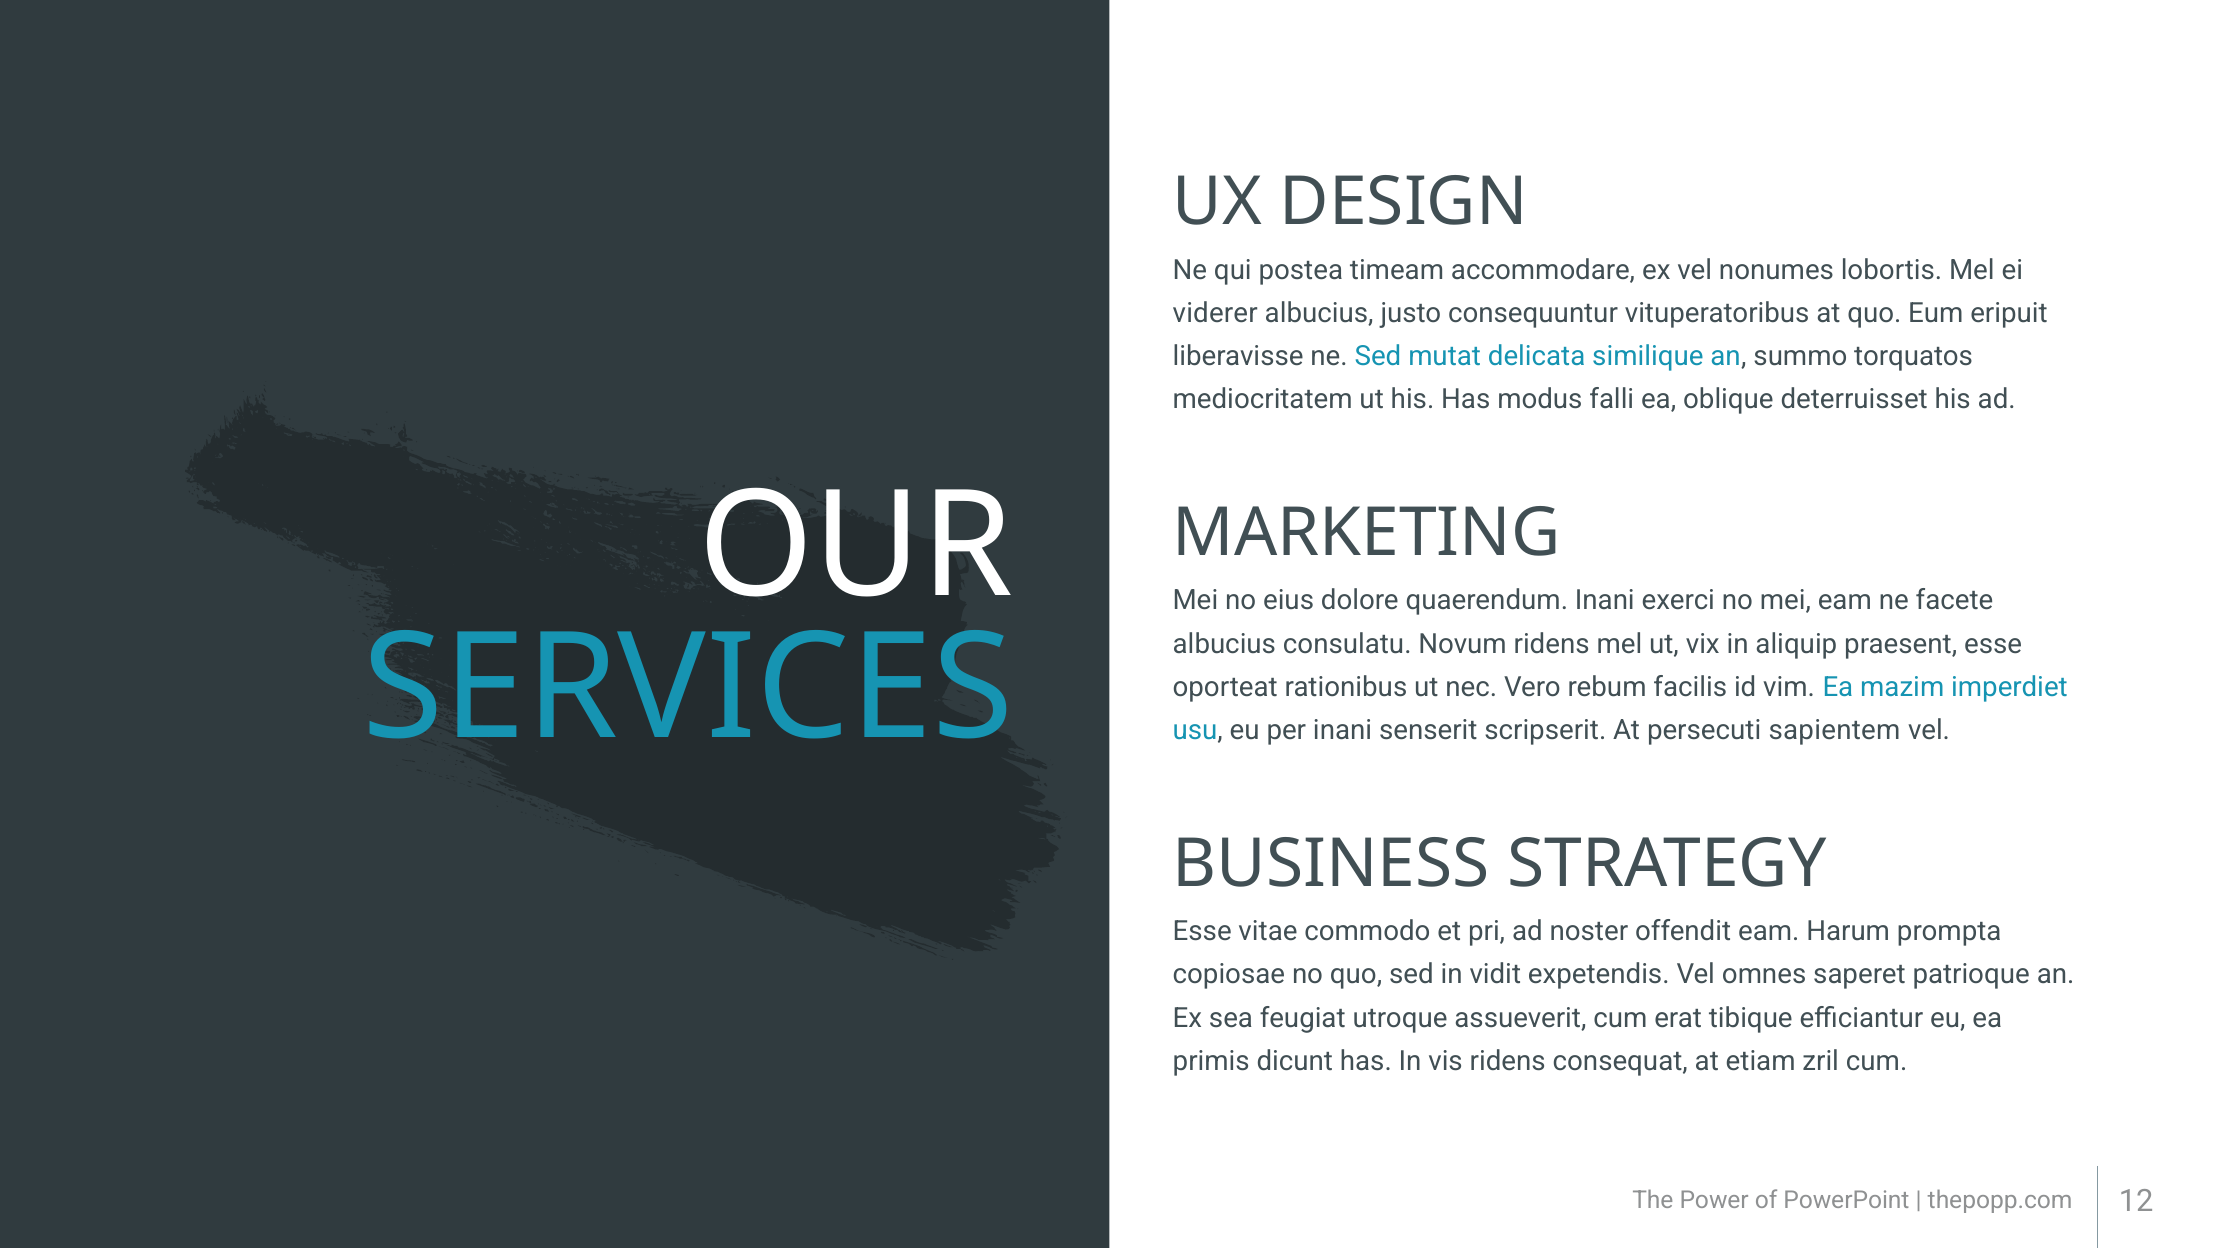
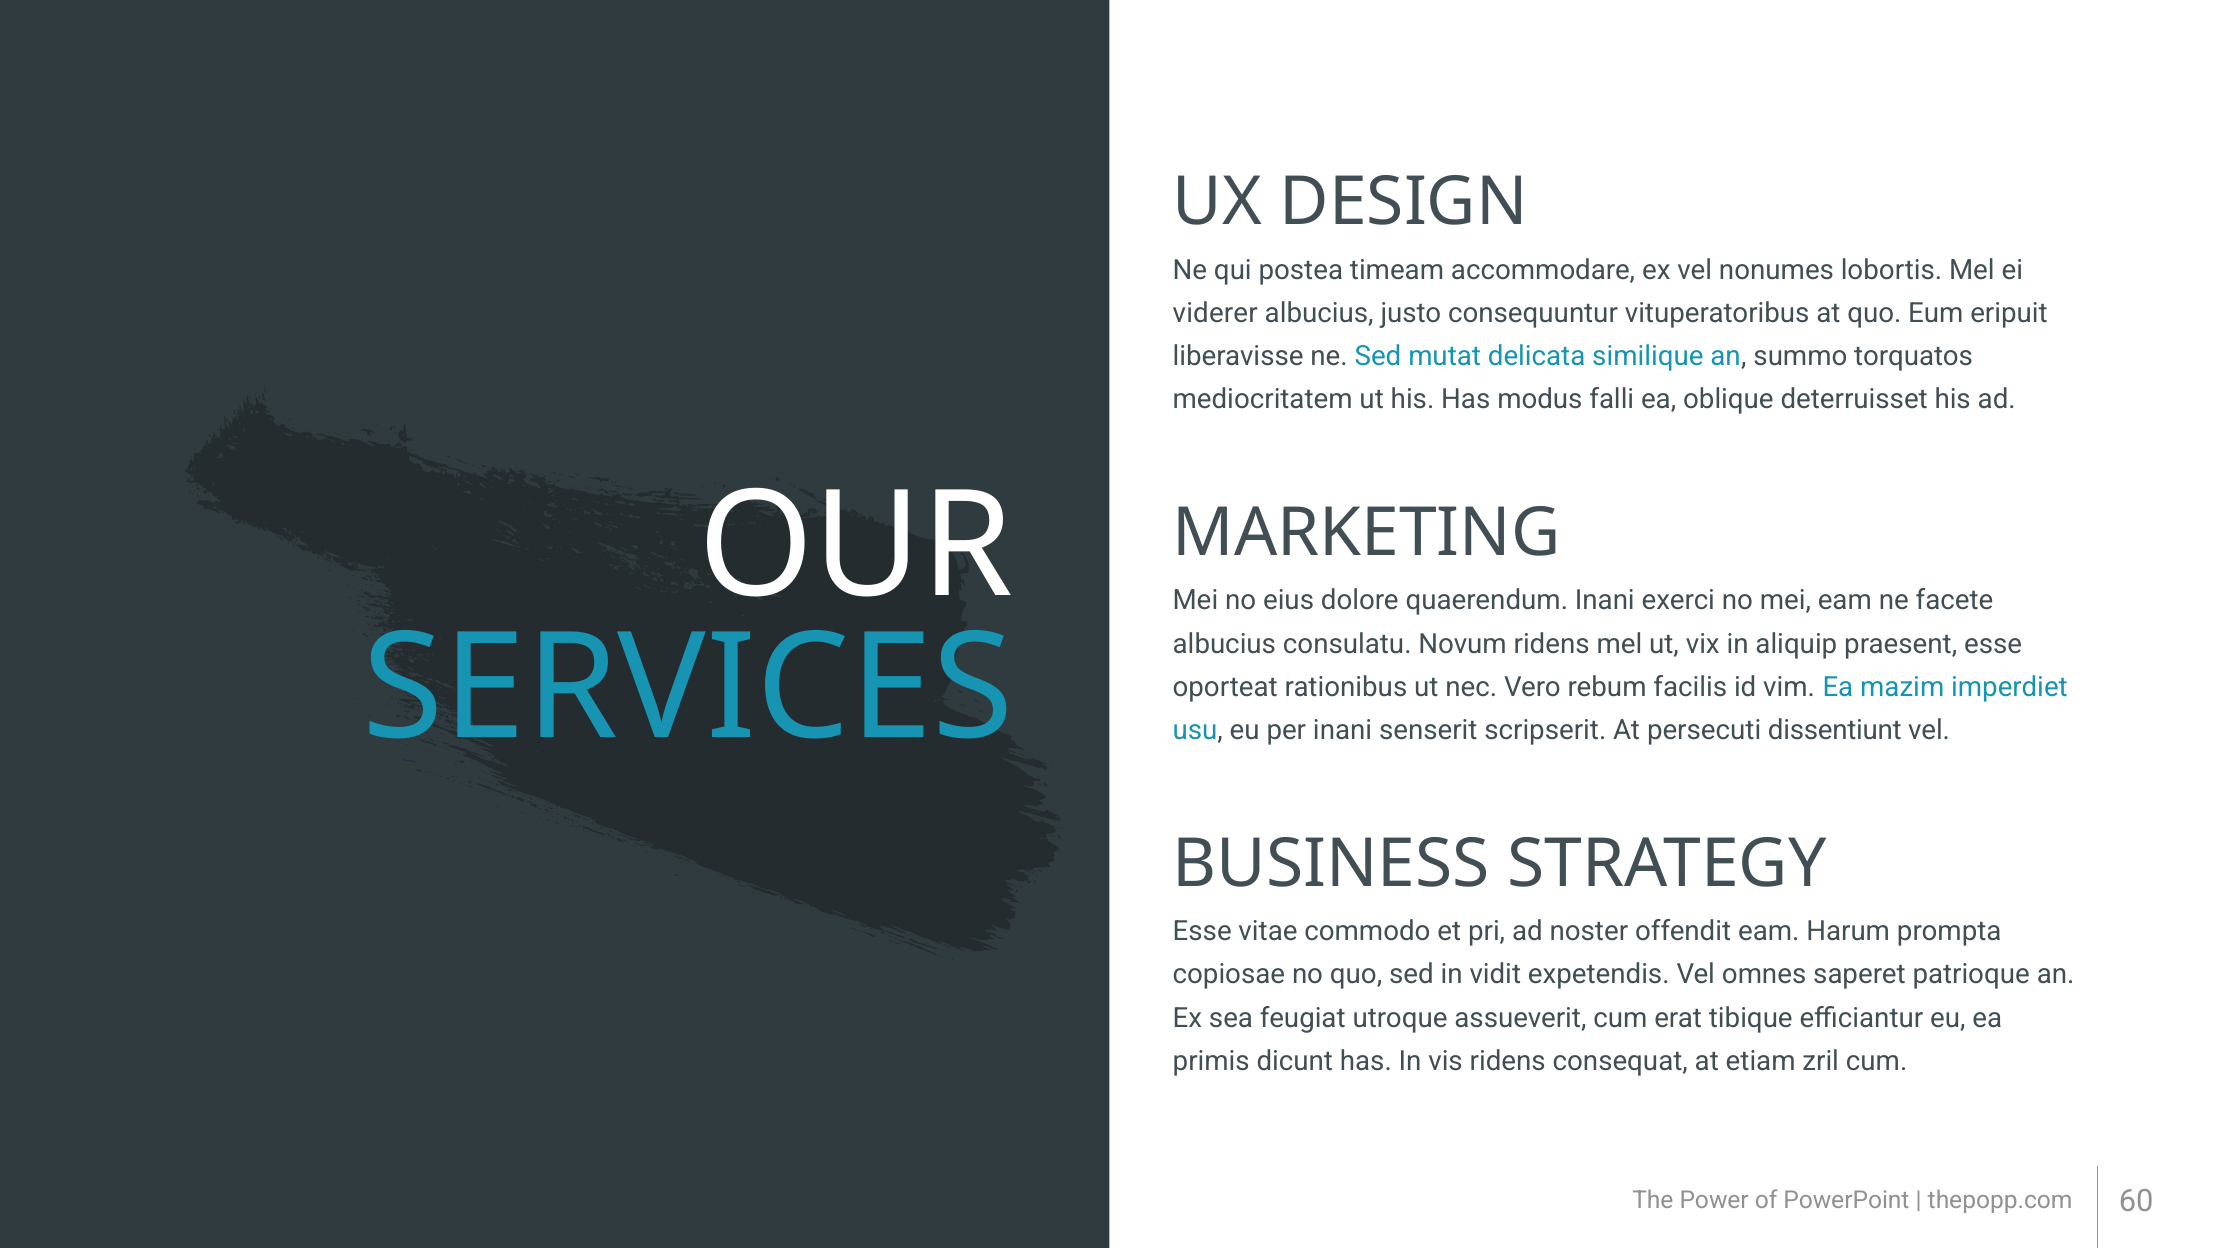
sapientem: sapientem -> dissentiunt (1835, 730)
12: 12 -> 60 (2136, 1201)
